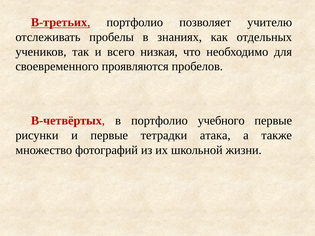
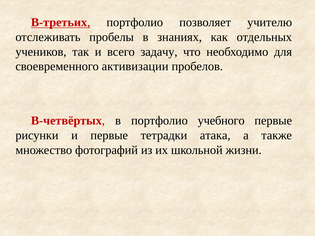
низкая: низкая -> задачу (159, 52)
проявляются: проявляются -> активизации (135, 66)
